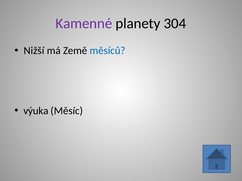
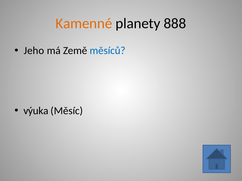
Kamenné colour: purple -> orange (84, 23)
304: 304 -> 888 (175, 23)
Nižší: Nižší -> Jeho (34, 51)
